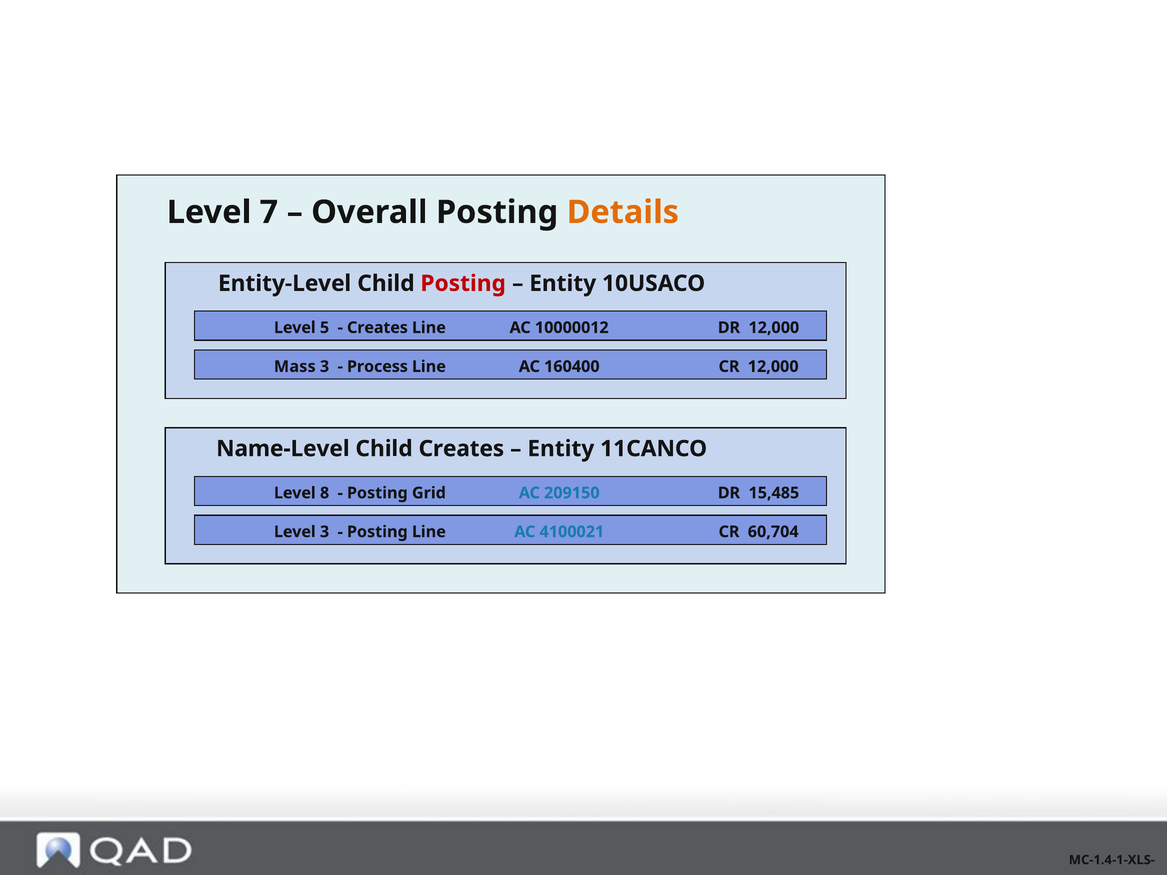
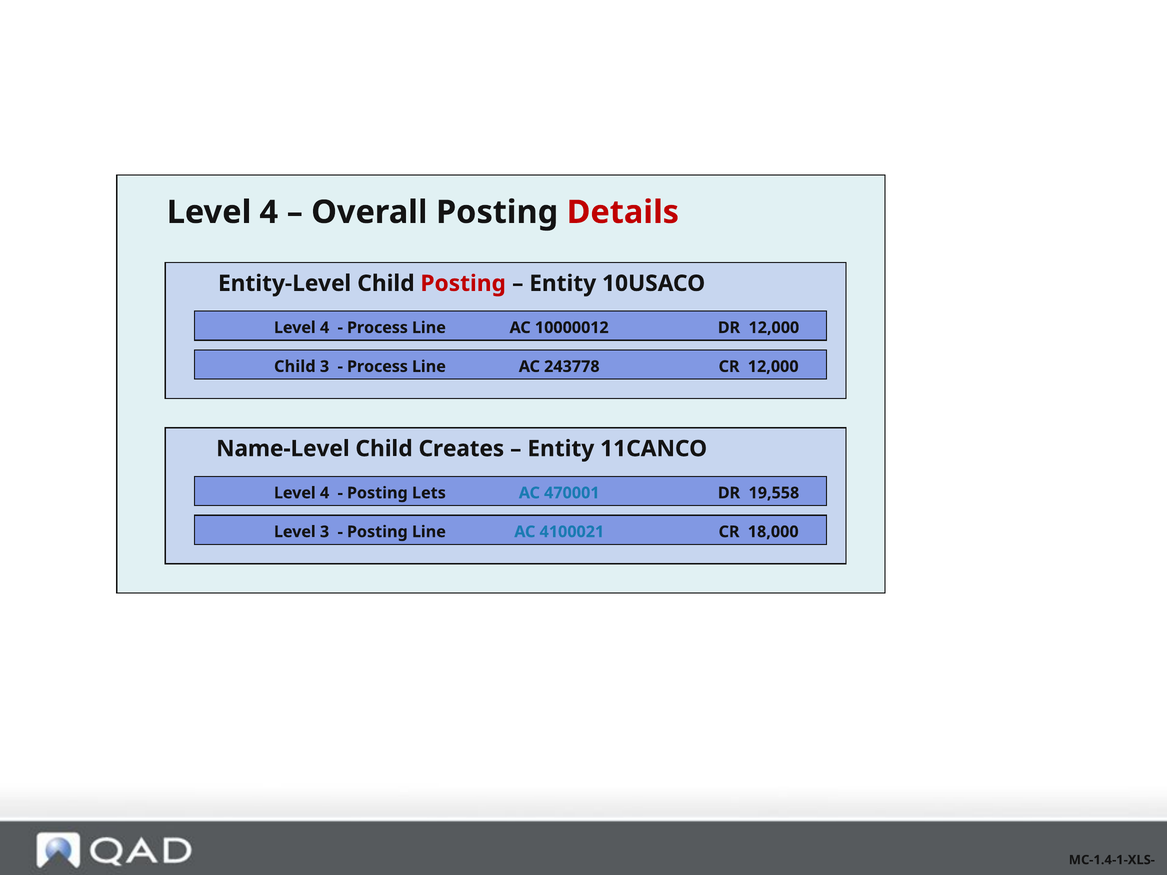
7: 7 -> 4 (269, 212)
Details colour: orange -> red (623, 212)
5: 5 -> 4 (325, 328)
Creates: Creates -> Process (377, 328)
Mass: Mass -> Child (295, 367)
160400: 160400 -> 243778 (572, 367)
8: 8 -> 4 (325, 493)
Grid: Grid -> Lets (429, 493)
209150: 209150 -> 470001 (572, 493)
15,485: 15,485 -> 19,558 (774, 493)
60,704: 60,704 -> 18,000 (773, 532)
